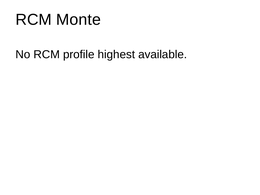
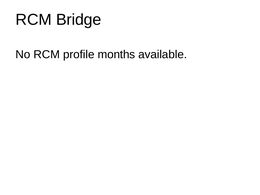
Monte: Monte -> Bridge (79, 20)
highest: highest -> months (116, 55)
